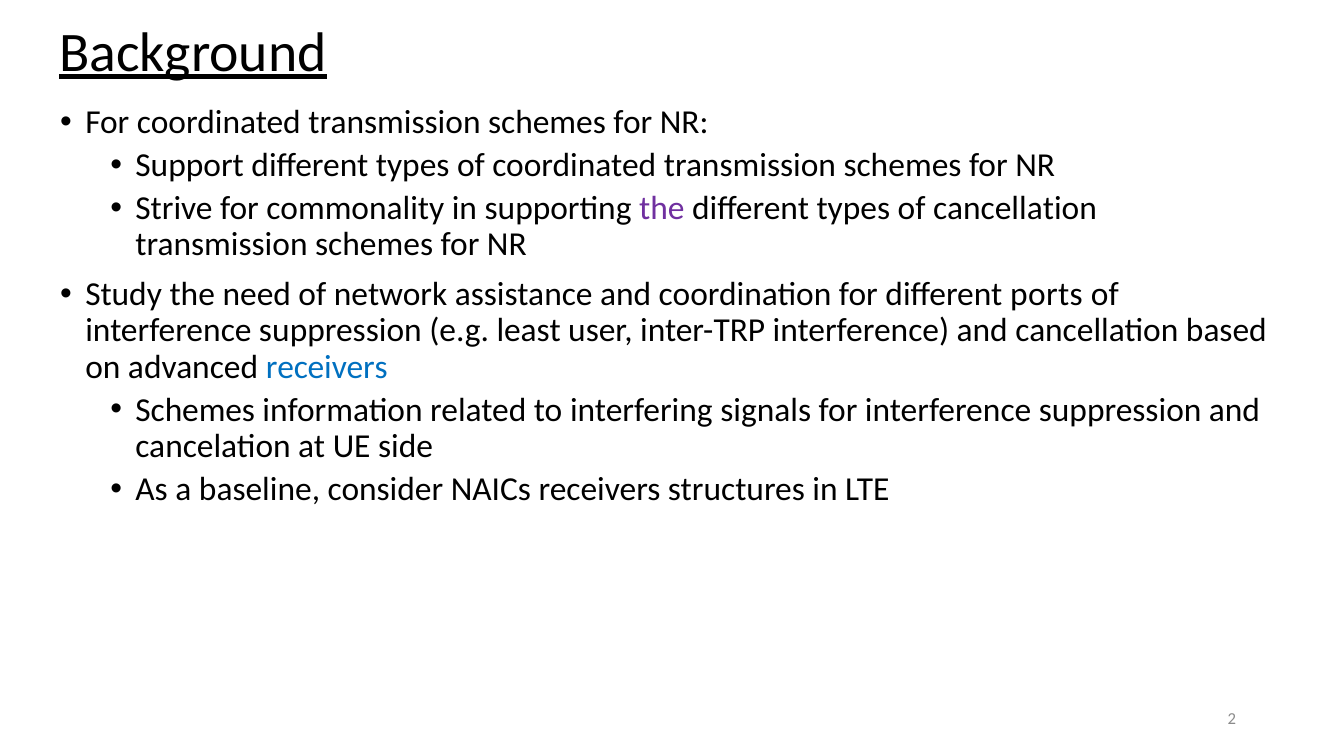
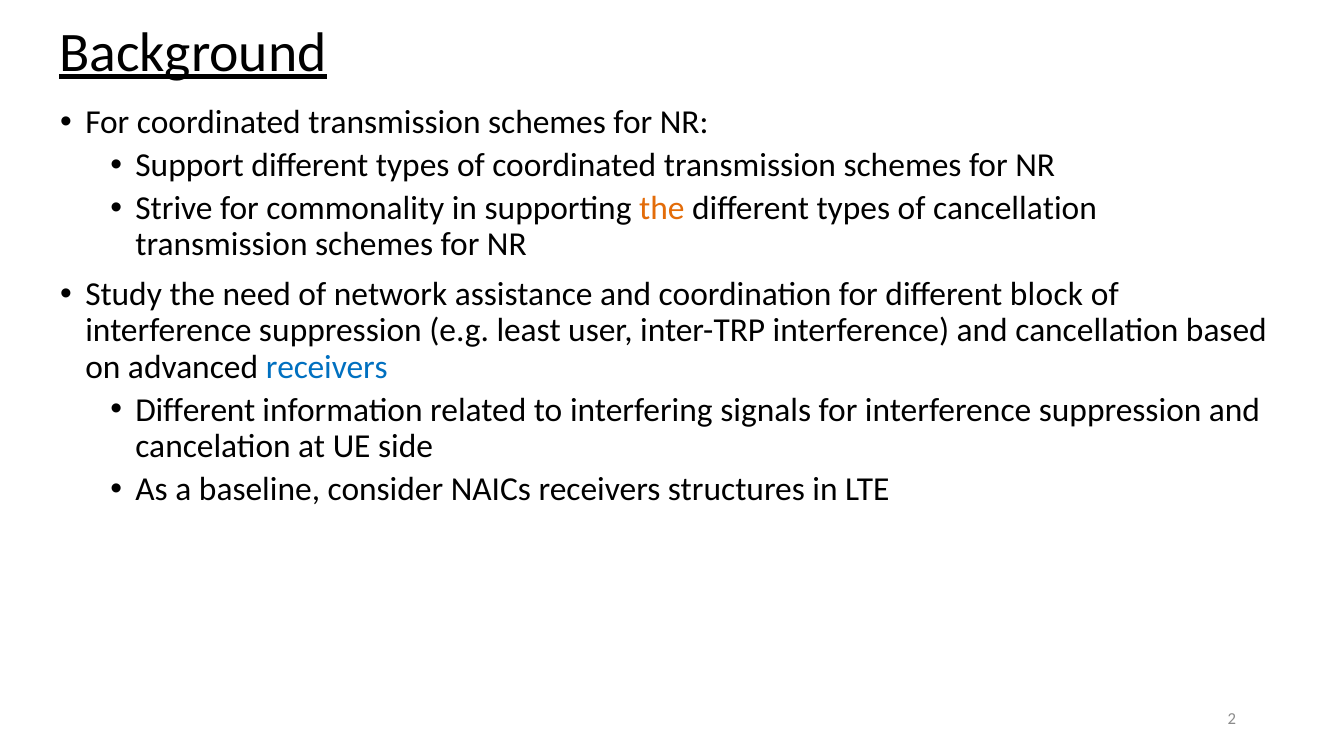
the colour: purple -> orange (662, 209)
ports: ports -> block (1046, 295)
Schemes: Schemes -> Different (195, 410)
